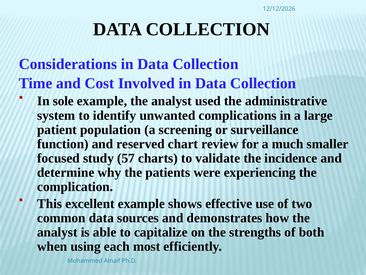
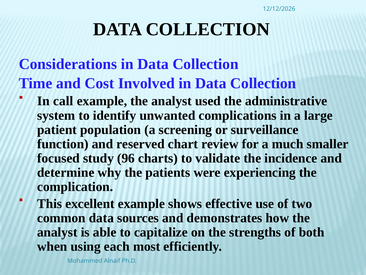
sole: sole -> call (63, 101)
57: 57 -> 96 (126, 158)
